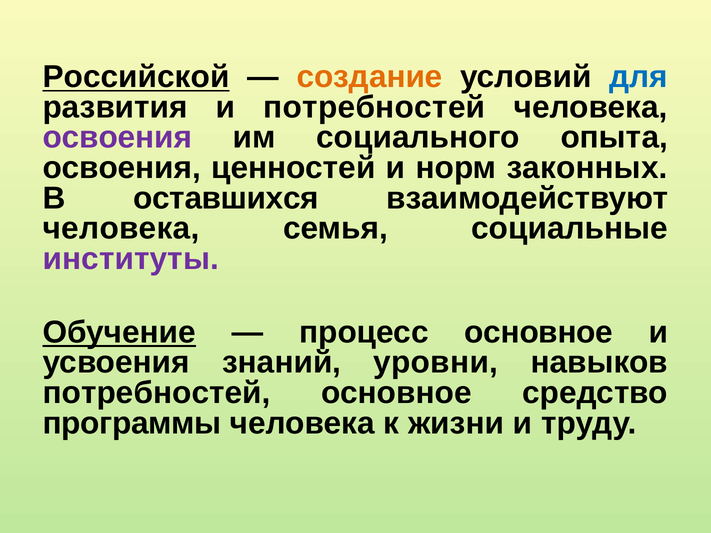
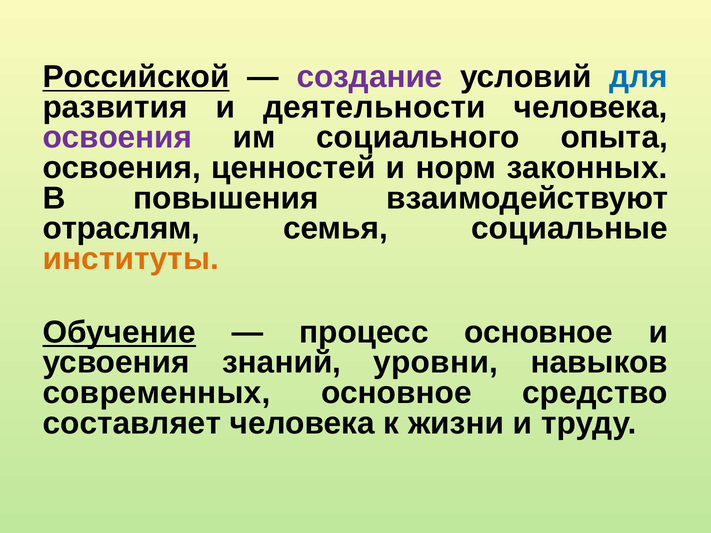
создание colour: orange -> purple (370, 77)
и потребностей: потребностей -> деятельности (374, 107)
оставшихся: оставшихся -> повышения (226, 198)
человека: человека -> отраслям (121, 229)
институты colour: purple -> orange (131, 259)
потребностей: потребностей -> современных (157, 393)
программы: программы -> составляет (132, 423)
